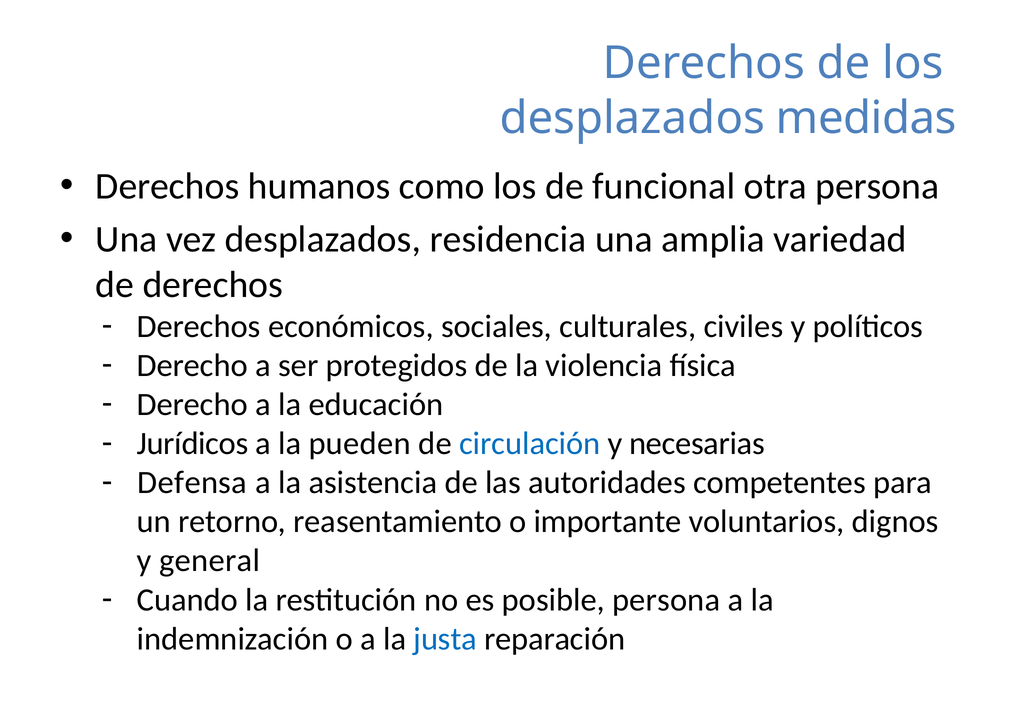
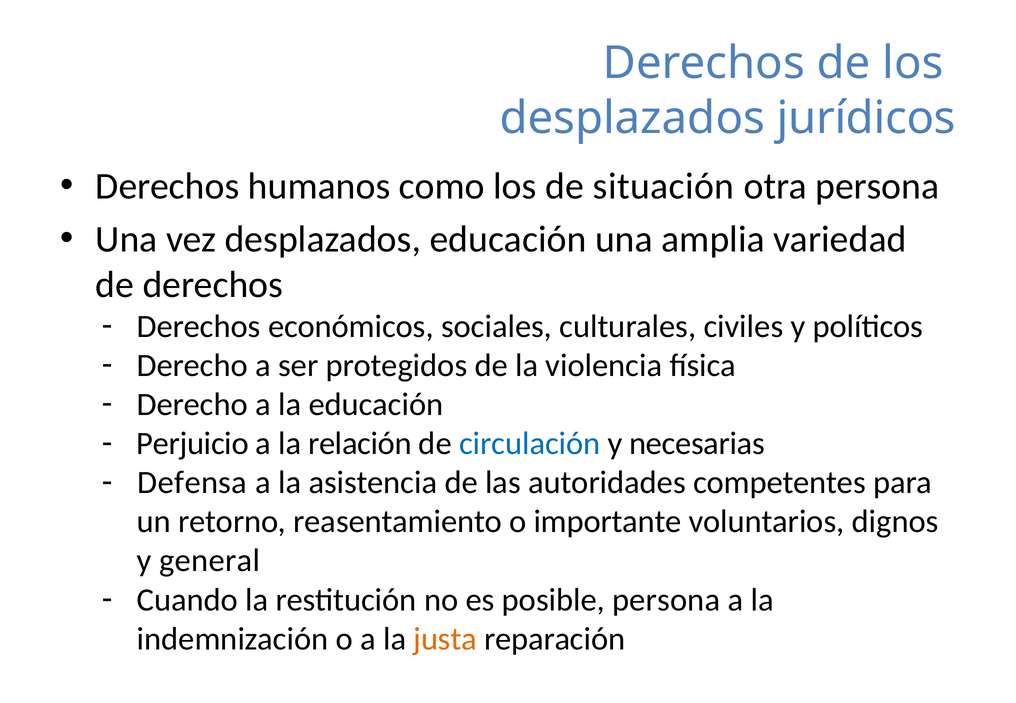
medidas: medidas -> jurídicos (866, 118)
funcional: funcional -> situación (664, 186)
desplazados residencia: residencia -> educación (508, 239)
Jurídicos: Jurídicos -> Perjuicio (193, 444)
pueden: pueden -> relación (360, 444)
justa colour: blue -> orange (445, 639)
